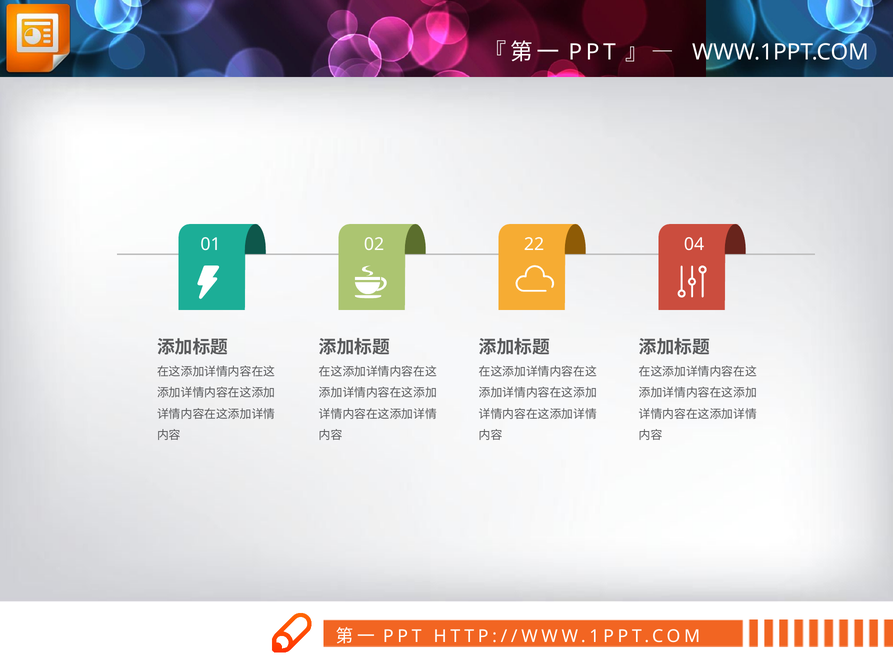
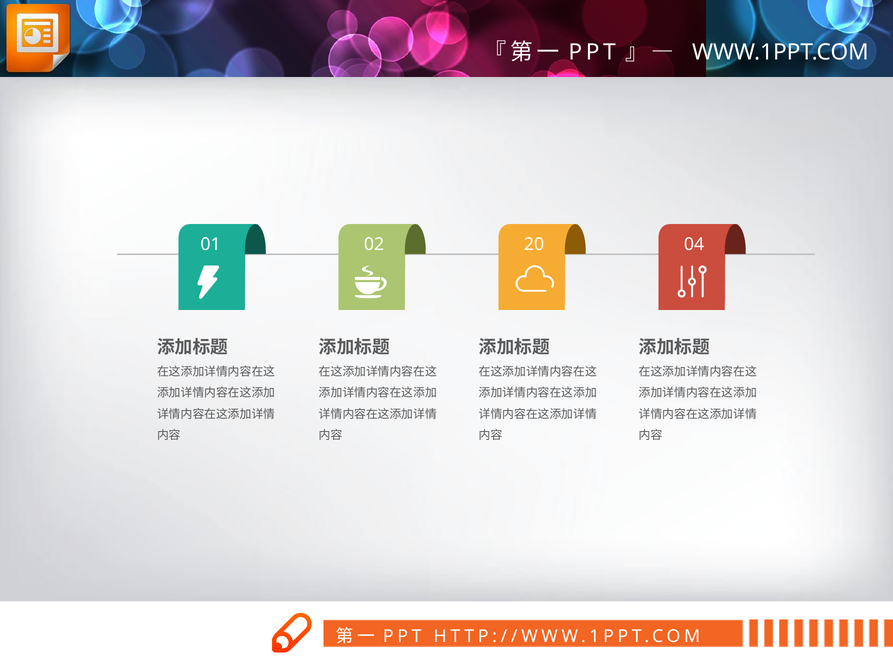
22: 22 -> 20 (534, 244)
